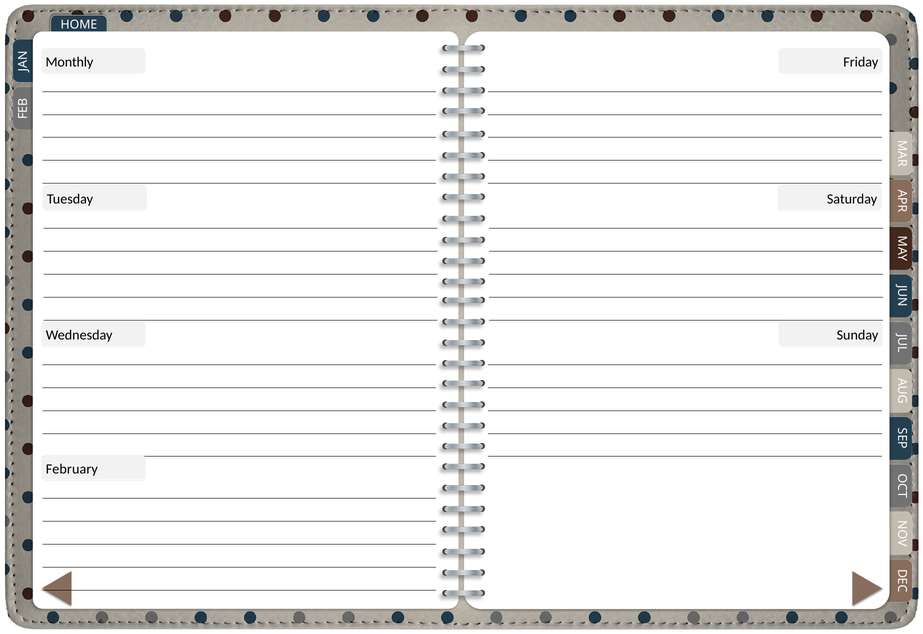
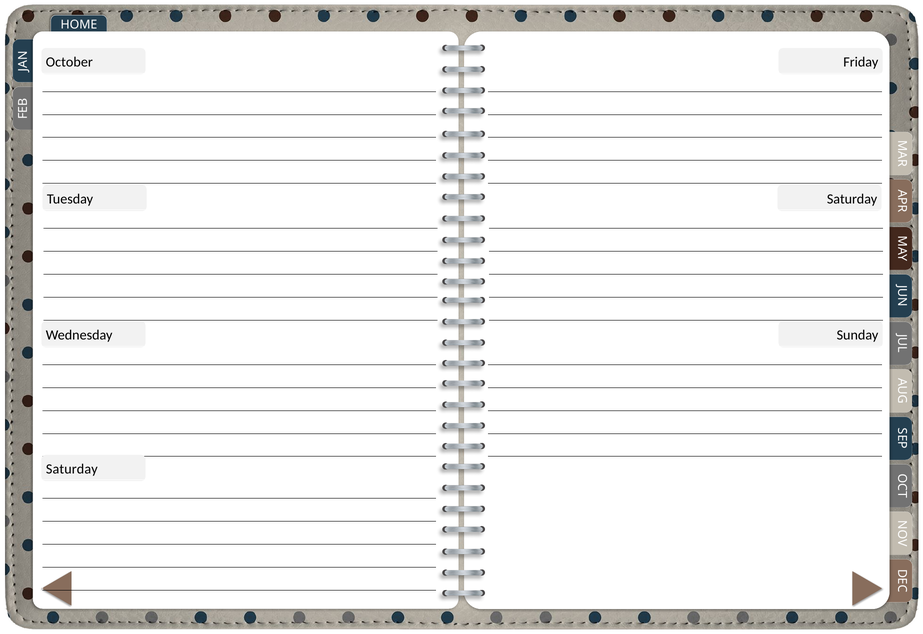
Monthly: Monthly -> October (69, 62)
February: February -> Saturday (72, 469)
